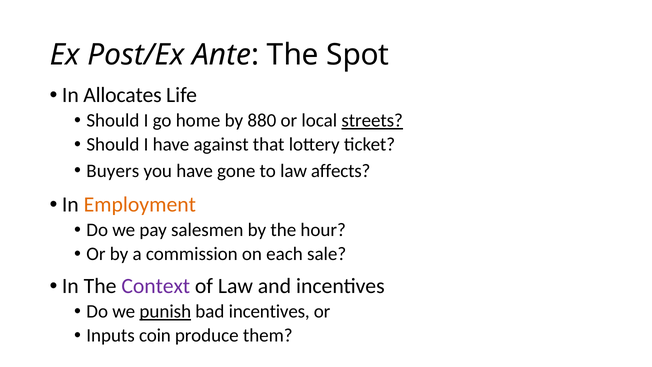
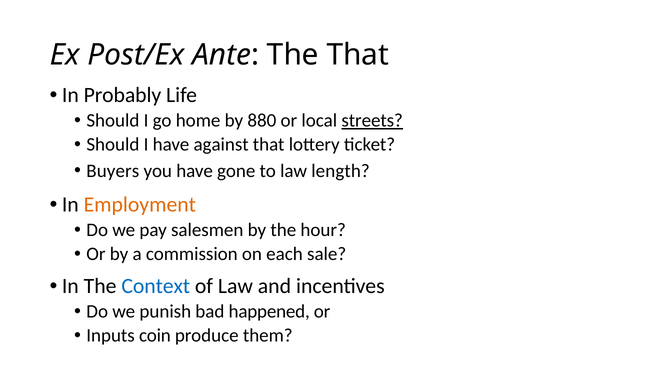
The Spot: Spot -> That (358, 55)
Allocates: Allocates -> Probably (122, 95)
affects: affects -> length (341, 171)
Context colour: purple -> blue (156, 286)
punish underline: present -> none (165, 311)
bad incentives: incentives -> happened (269, 311)
